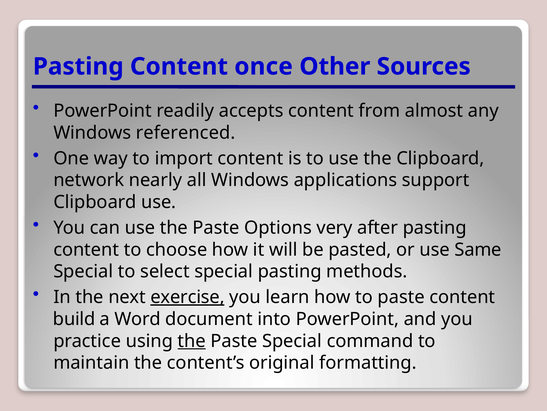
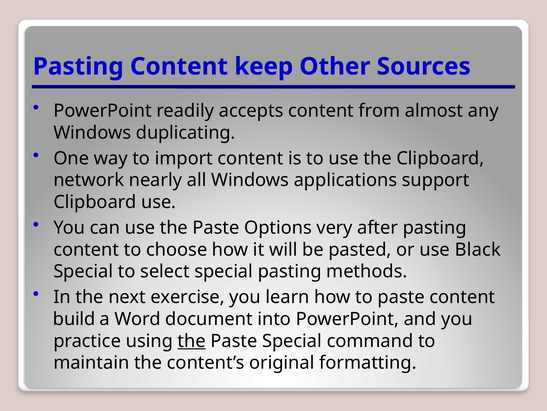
once: once -> keep (264, 66)
referenced: referenced -> duplicating (186, 133)
Same: Same -> Black (478, 249)
exercise underline: present -> none (188, 297)
